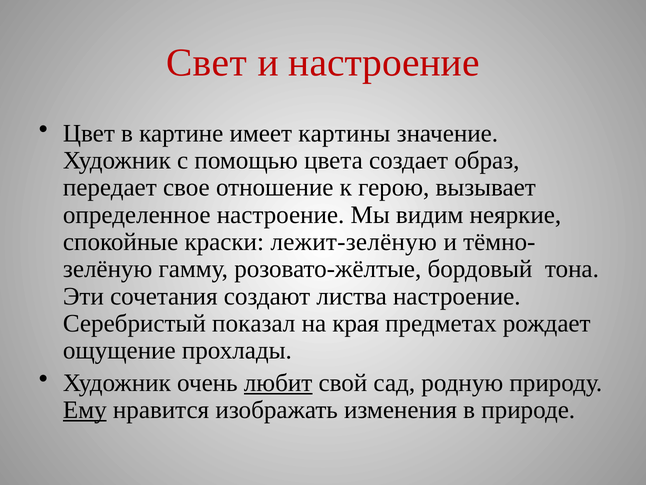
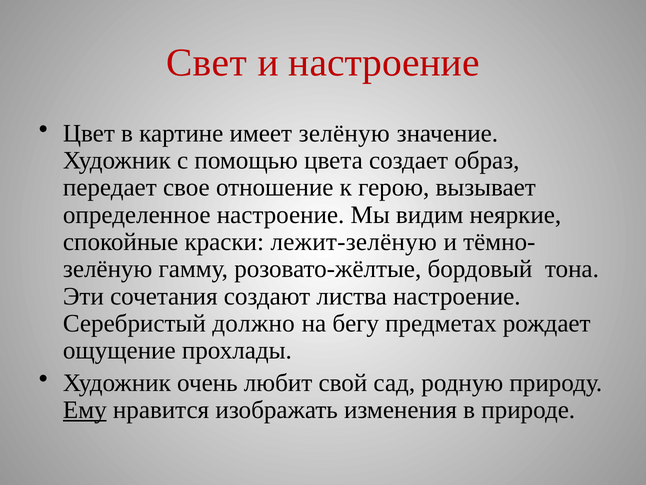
имеет картины: картины -> зелёную (344, 133)
показал: показал -> должно (254, 323)
края: края -> бегу (356, 323)
любит underline: present -> none (278, 383)
